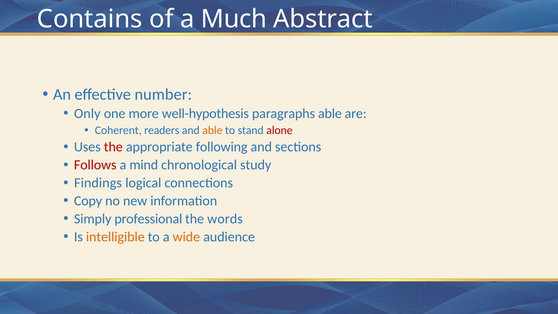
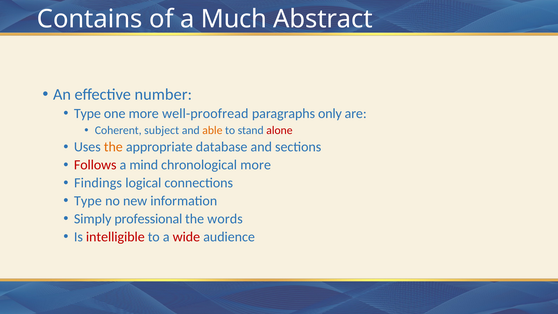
Only: Only -> Type (87, 114)
well-hypothesis: well-hypothesis -> well-proofread (205, 114)
paragraphs able: able -> only (330, 114)
readers: readers -> subject (162, 130)
the colour: red -> orange (113, 147)
following: following -> database (222, 147)
chronological study: study -> more (256, 165)
Copy: Copy -> Type (88, 201)
intelligible colour: orange -> red (115, 237)
wide colour: orange -> red (186, 237)
